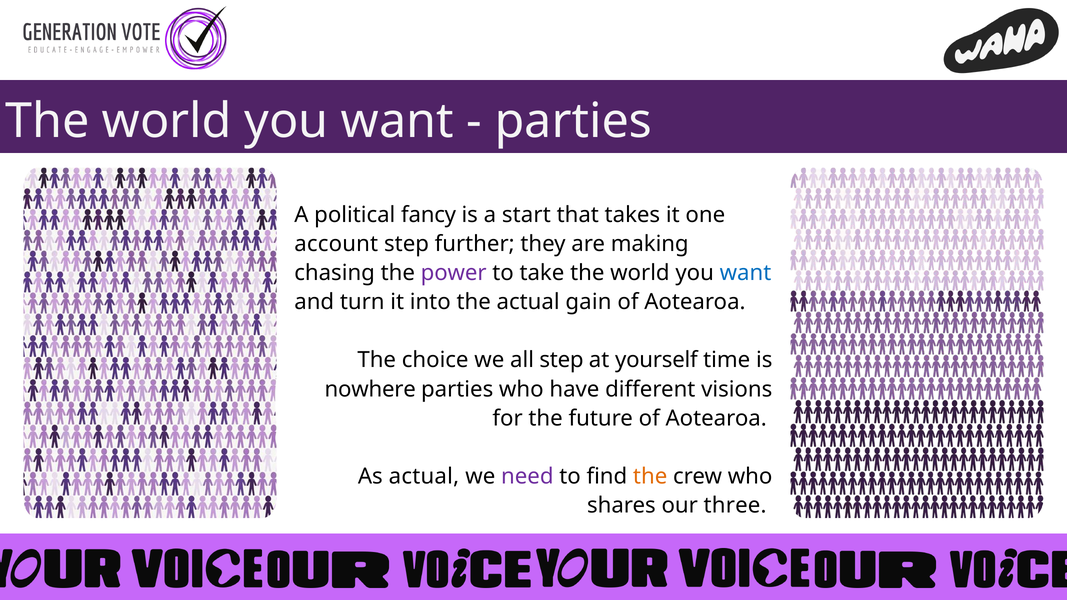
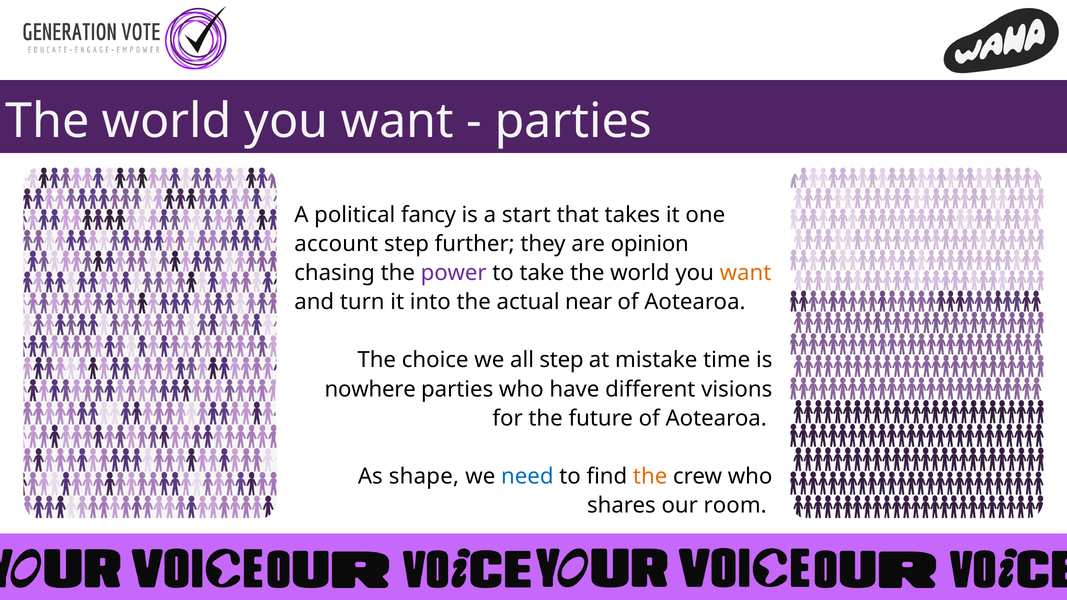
making: making -> opinion (650, 244)
want colour: blue -> orange (745, 273)
gain: gain -> near (589, 302)
yourself: yourself -> mistake (656, 360)
As actual: actual -> shape (424, 476)
need colour: purple -> blue (527, 476)
three: three -> room (735, 506)
